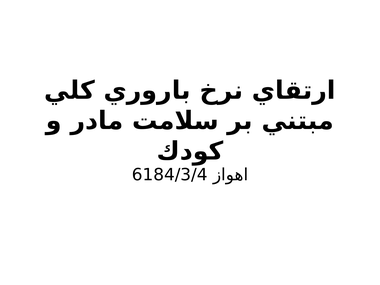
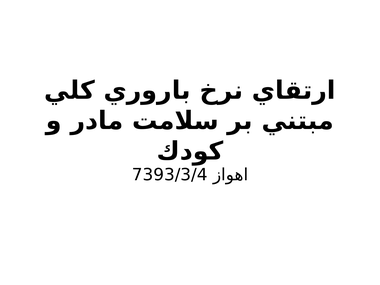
6184/3/4: 6184/3/4 -> 7393/3/4 (170, 175)
